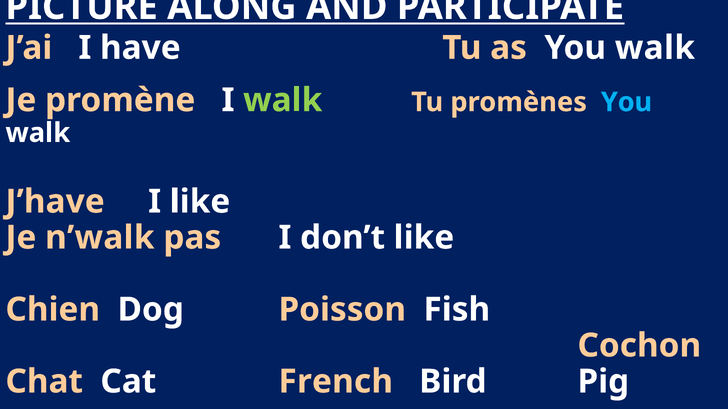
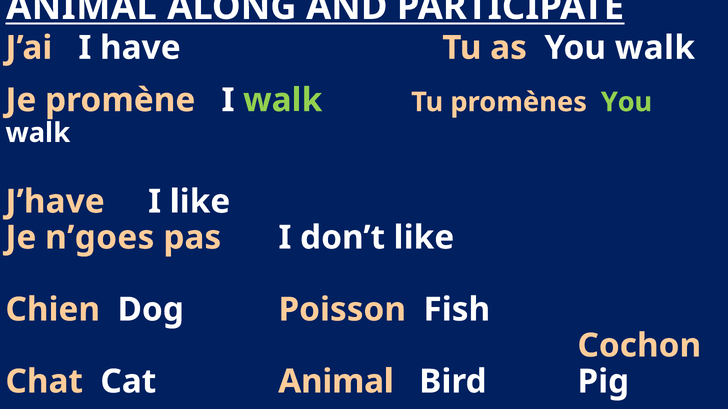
PICTURE: PICTURE -> ANIMAL (81, 7)
You colour: light blue -> light green (627, 102)
n’walk: n’walk -> n’goes (100, 238)
Cat French: French -> Animal (336, 382)
